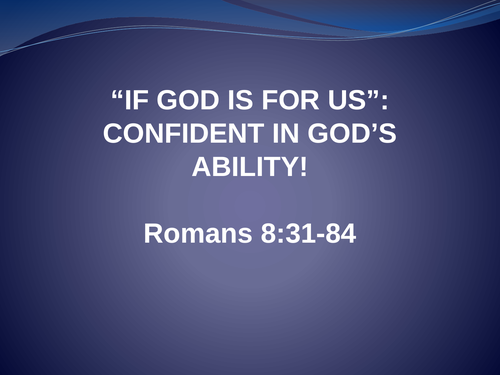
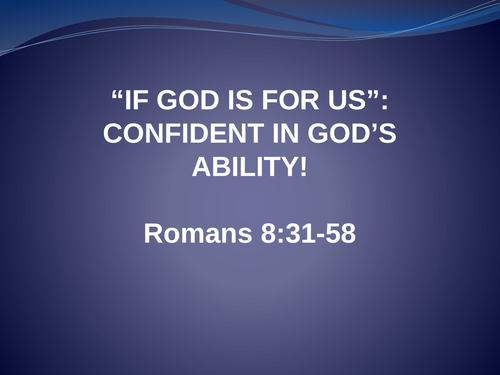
8:31-84: 8:31-84 -> 8:31-58 (309, 234)
